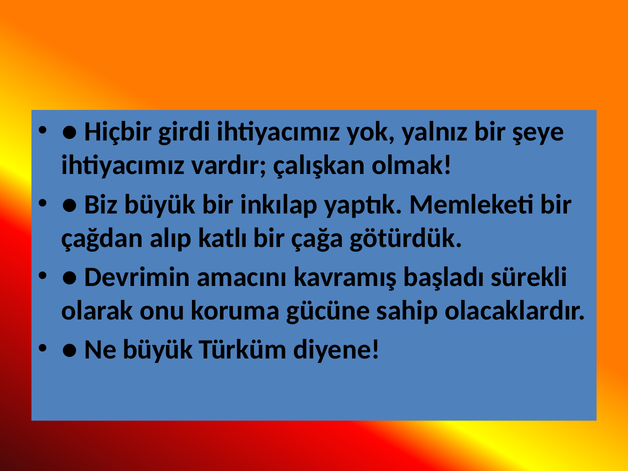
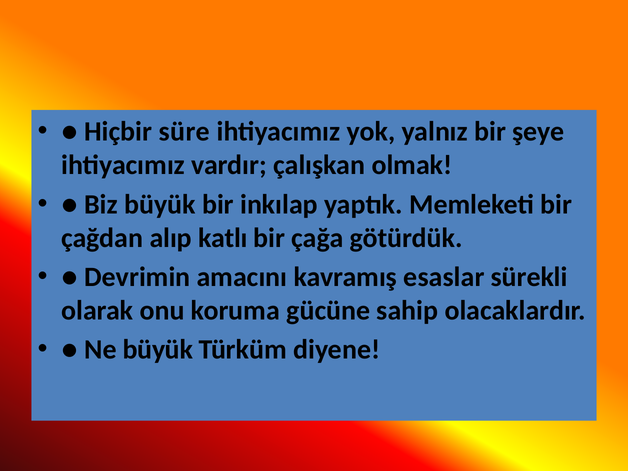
girdi: girdi -> süre (184, 132)
başladı: başladı -> esaslar (444, 277)
